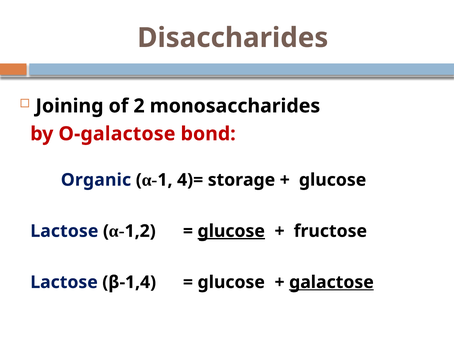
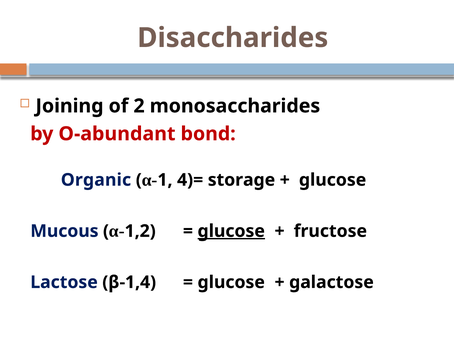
O-galactose: O-galactose -> O-abundant (117, 134)
Lactose: Lactose -> Mucous (64, 231)
galactose underline: present -> none (331, 283)
